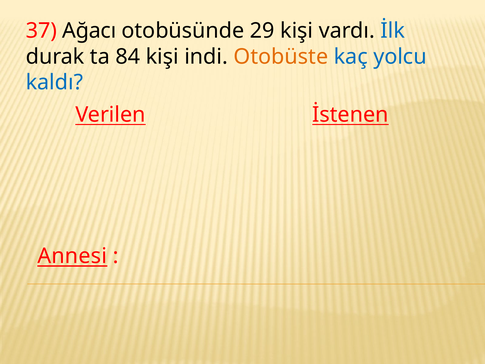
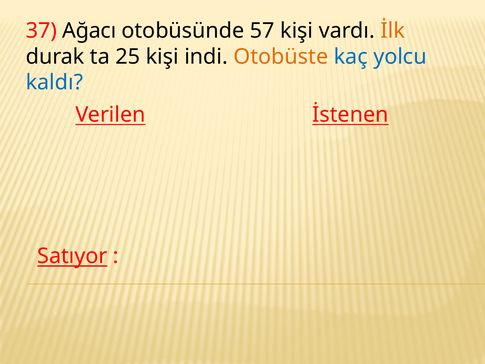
29: 29 -> 57 (262, 31)
İlk colour: blue -> orange (393, 31)
84: 84 -> 25 (128, 57)
Annesi: Annesi -> Satıyor (72, 256)
